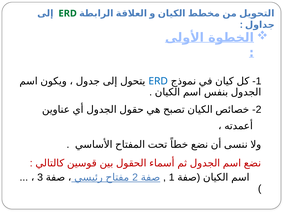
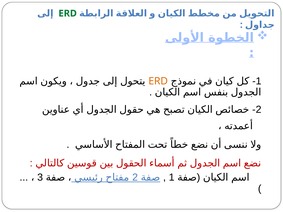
ERD colour: blue -> orange (158, 81)
